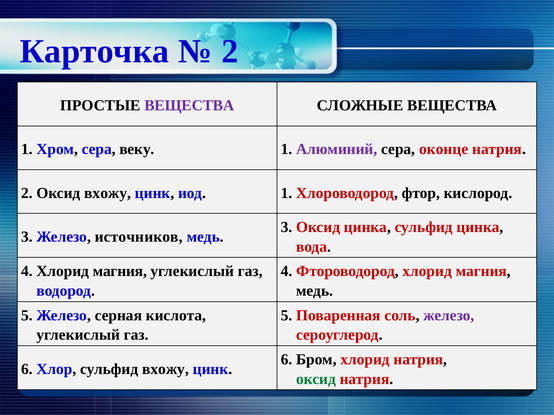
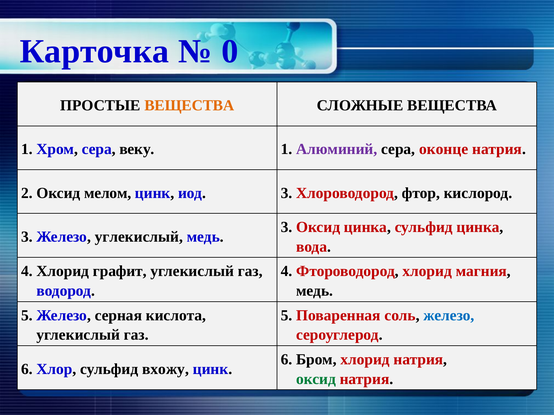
2: 2 -> 0 (230, 51)
ВЕЩЕСТВА colour: purple -> orange (189, 106)
Оксид вхожу: вхожу -> мелом (108, 193)
иод 1: 1 -> 3 (286, 193)
Железо источников: источников -> углекислый (139, 237)
4 Хлорид магния: магния -> графит (120, 271)
железо colour: purple -> blue (449, 316)
